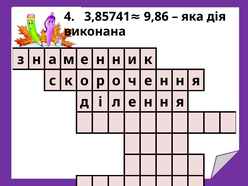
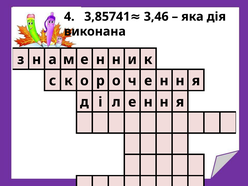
9,86: 9,86 -> 3,46 (156, 17)
